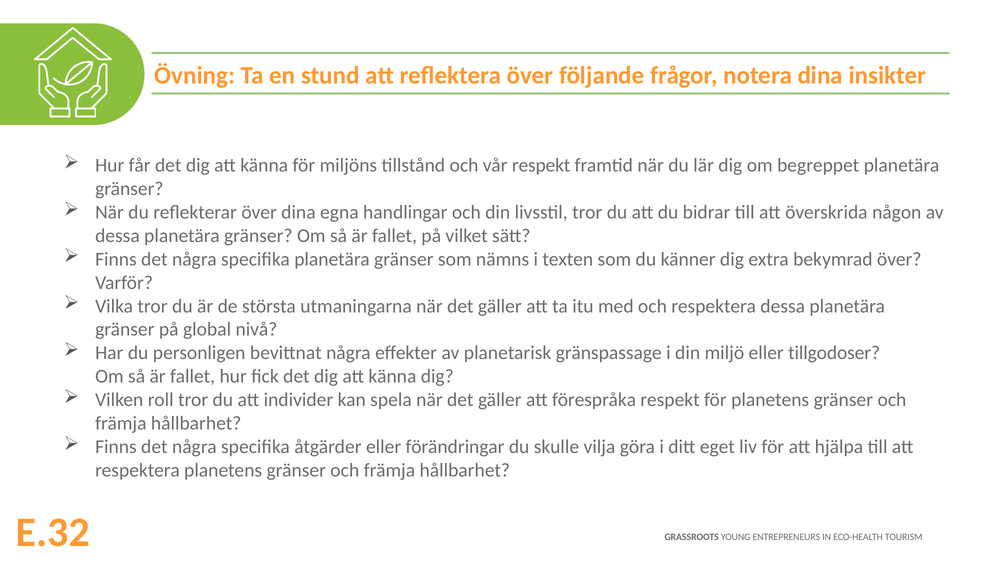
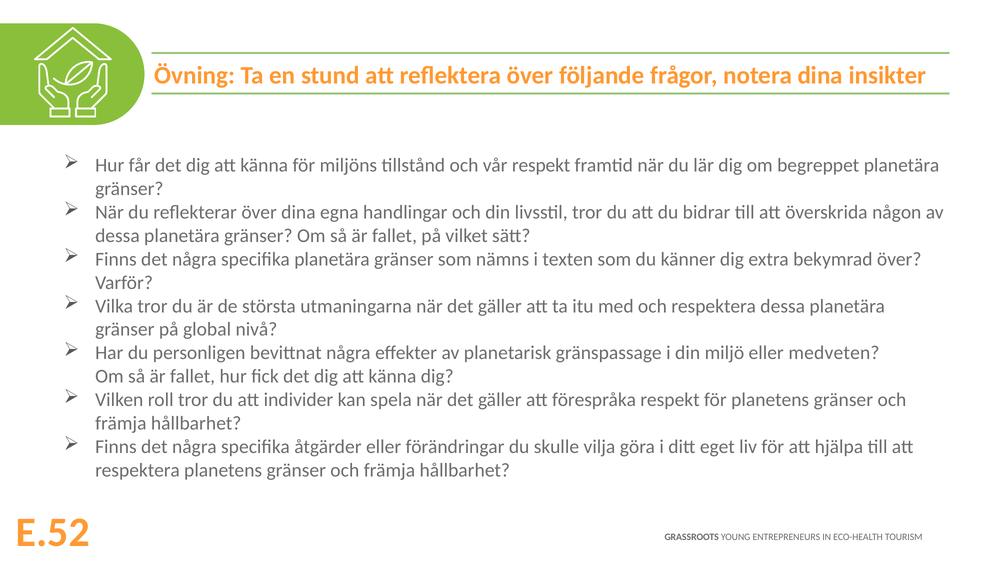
tillgodoser: tillgodoser -> medveten (834, 353)
E.32: E.32 -> E.52 (53, 532)
